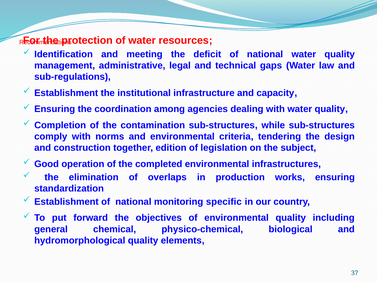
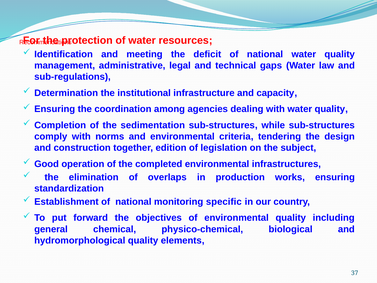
Establishment: Establishment -> Determination (66, 93)
contamination: contamination -> sedimentation (153, 125)
